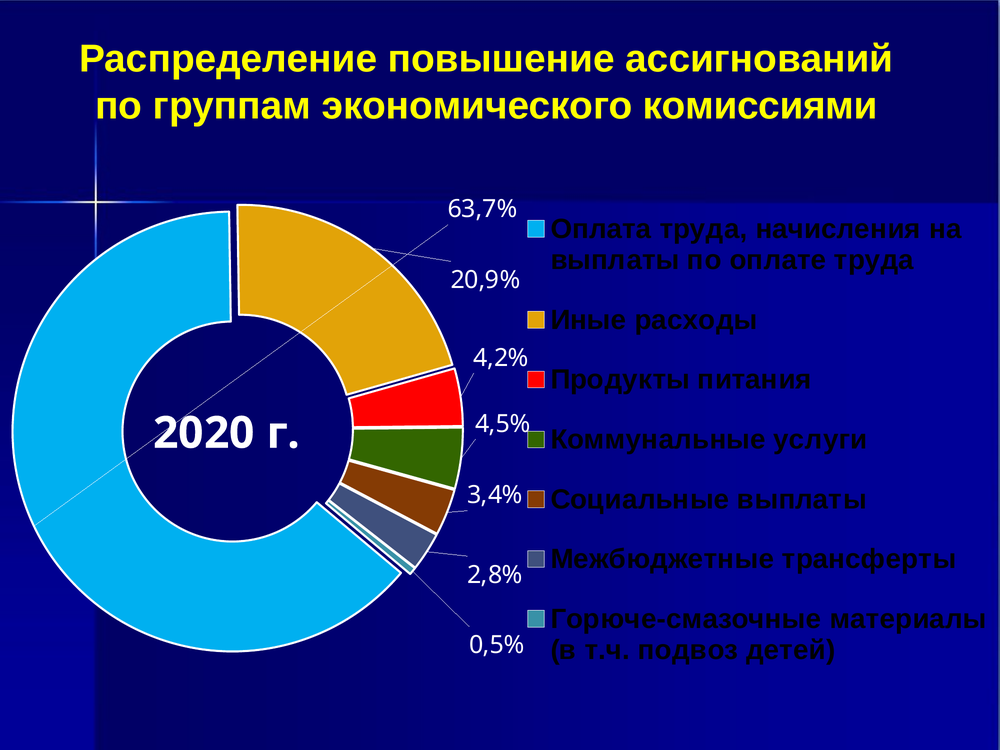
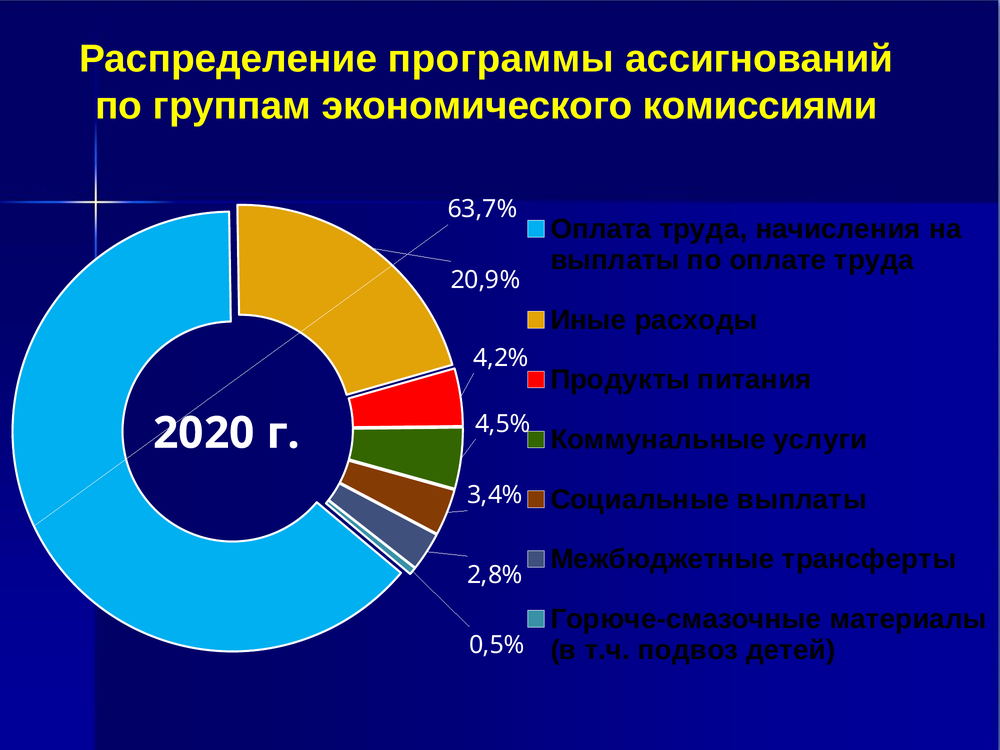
повышение: повышение -> программы (501, 59)
